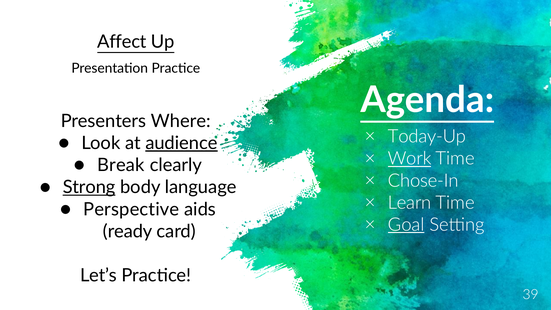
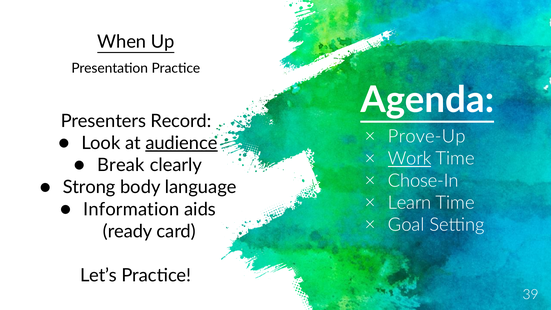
Affect: Affect -> When (122, 42)
Where: Where -> Record (181, 121)
Today-Up: Today-Up -> Prove-Up (427, 137)
Strong underline: present -> none (89, 187)
Perspective: Perspective -> Information (131, 209)
Goal underline: present -> none (406, 225)
